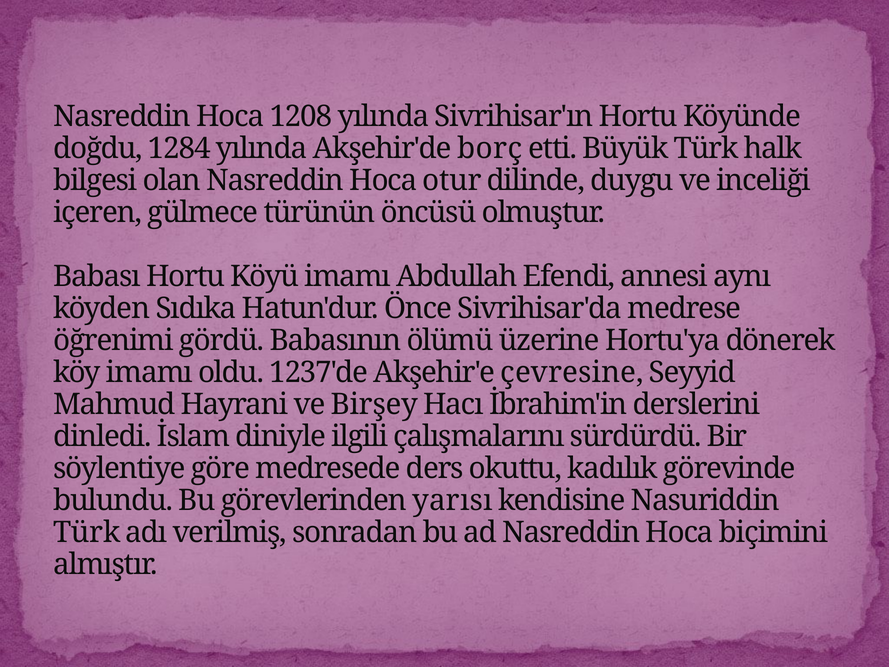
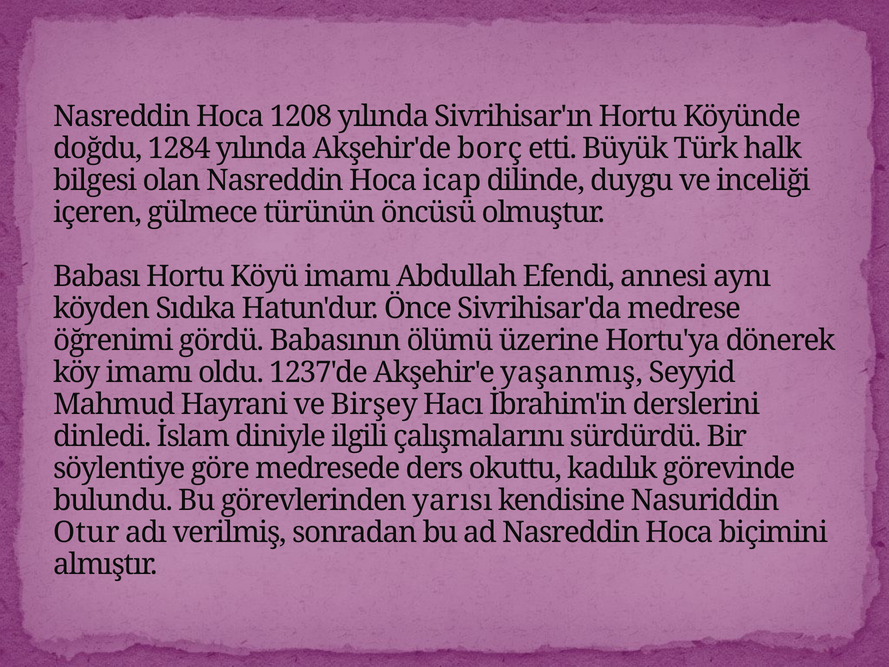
otur: otur -> icap (452, 180)
çevresine: çevresine -> yaşanmış (572, 372)
Türk: Türk -> Otur (86, 532)
